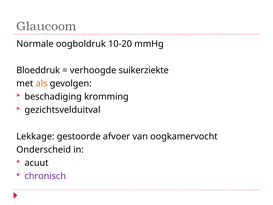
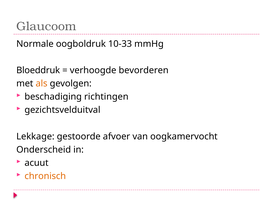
10-20: 10-20 -> 10-33 (120, 44)
suikerziekte: suikerziekte -> bevorderen (144, 70)
kromming: kromming -> richtingen (106, 97)
chronisch colour: purple -> orange (45, 176)
